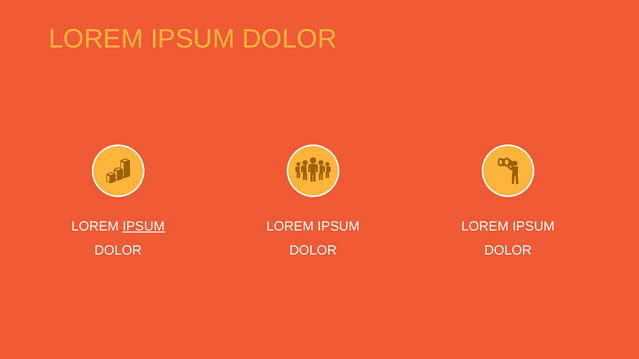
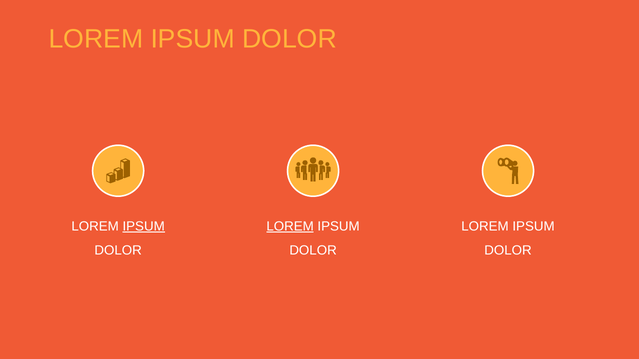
LOREM underline: none -> present (290, 227)
